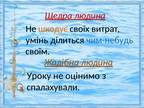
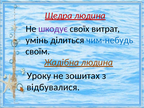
шкодує colour: orange -> purple (53, 29)
оцінимо: оцінимо -> зошитах (83, 76)
спалахували: спалахували -> відбувалися (53, 87)
